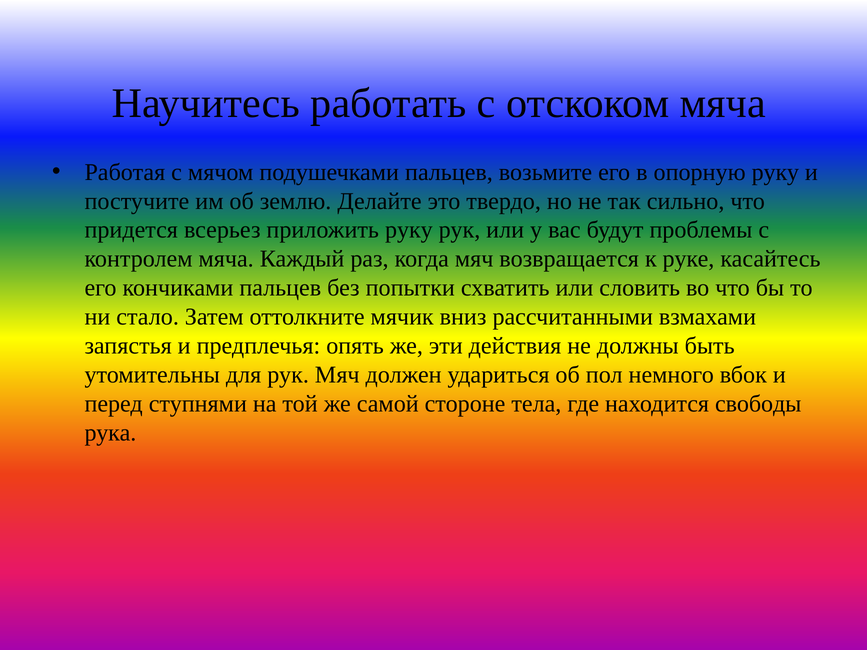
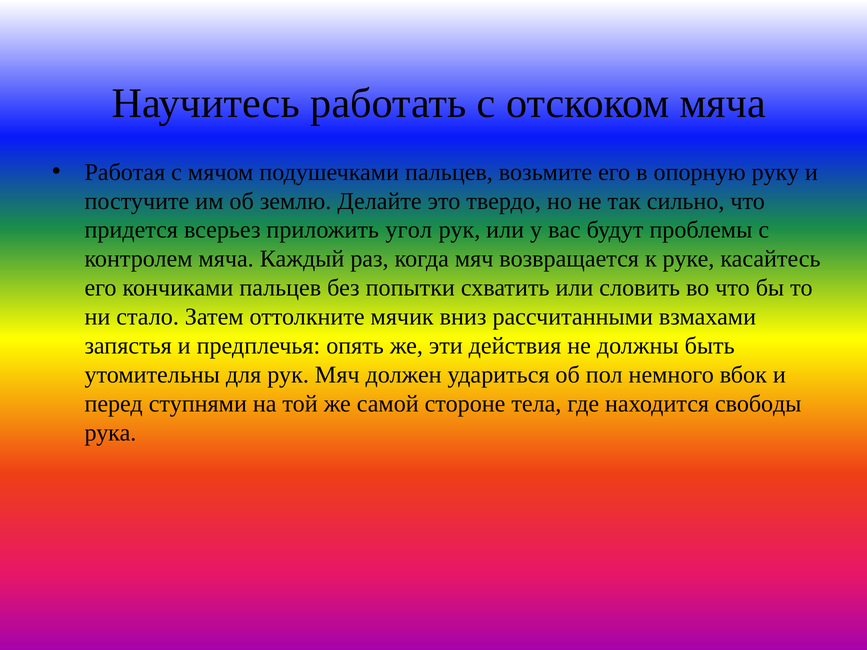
приложить руку: руку -> угол (409, 230)
